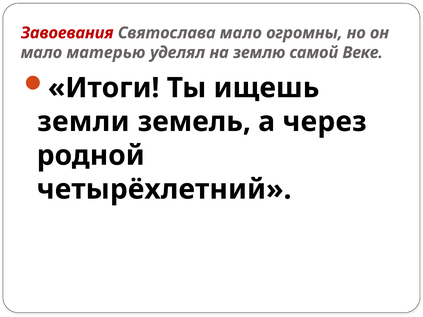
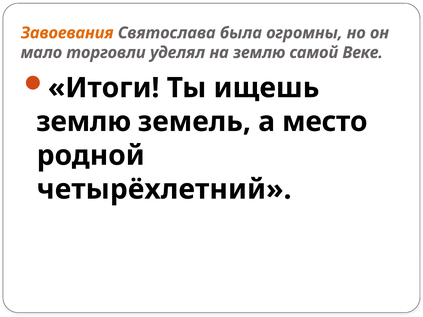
Завоевания colour: red -> orange (67, 33)
Святослава мало: мало -> была (241, 33)
матерью: матерью -> торговли (106, 53)
земли: земли -> землю (84, 122)
через: через -> место (325, 122)
